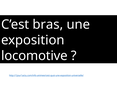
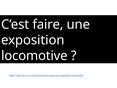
bras: bras -> faire (48, 24)
